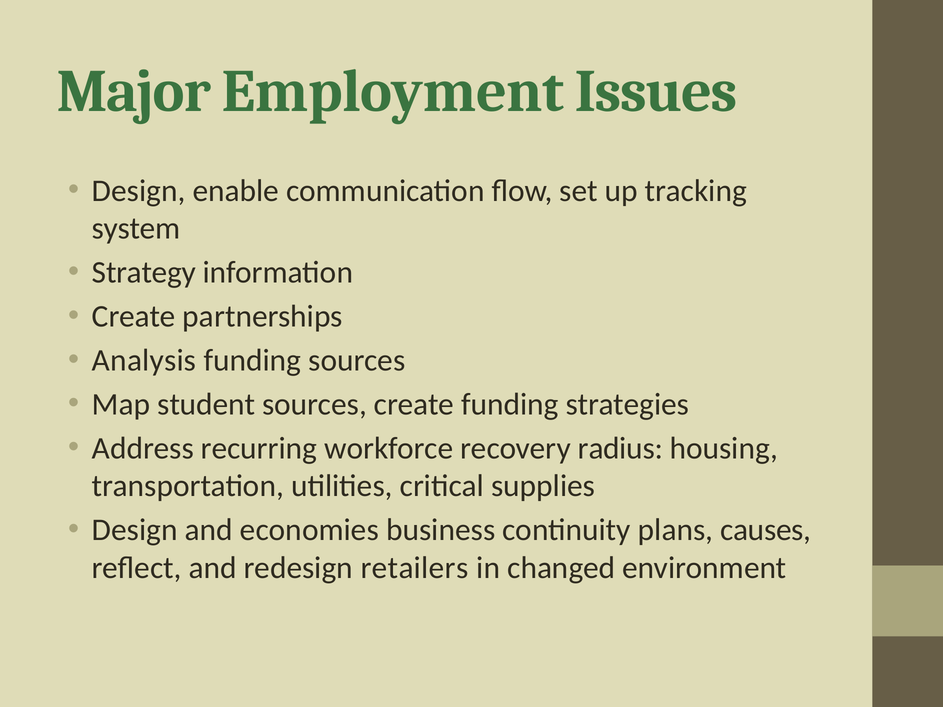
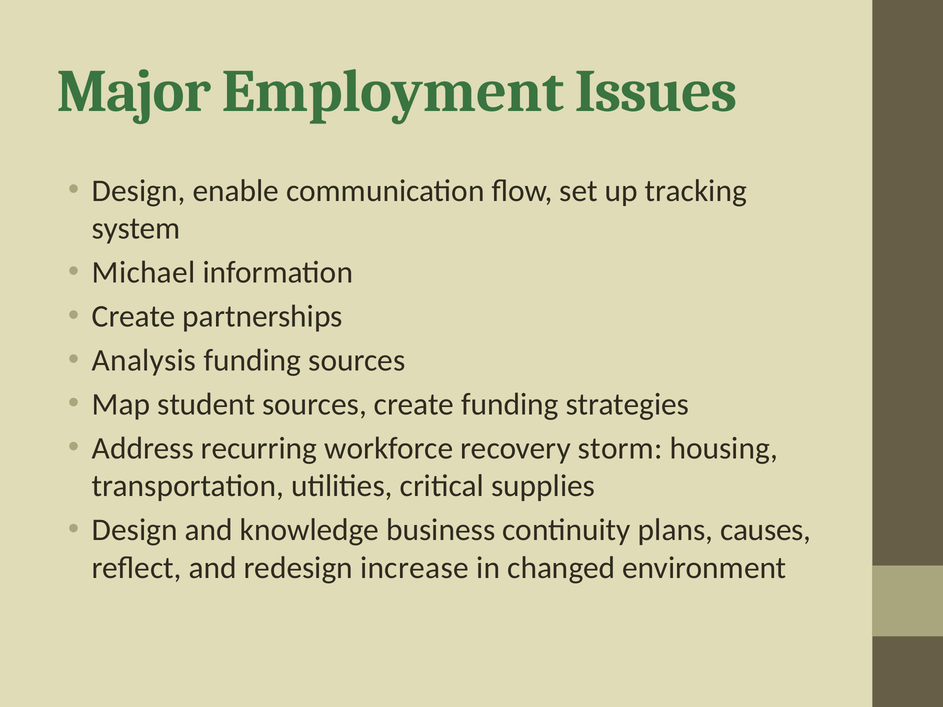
Strategy: Strategy -> Michael (144, 273)
radius: radius -> storm (620, 449)
economies: economies -> knowledge (309, 530)
retailers: retailers -> increase (414, 568)
